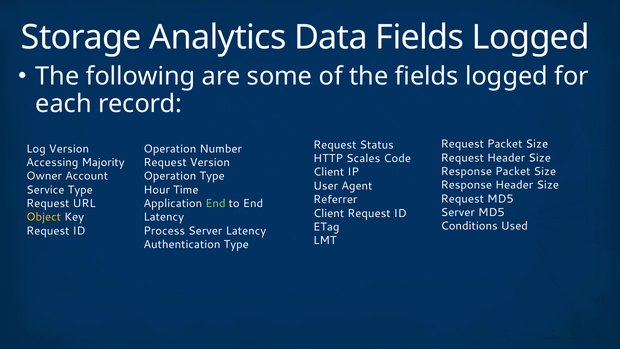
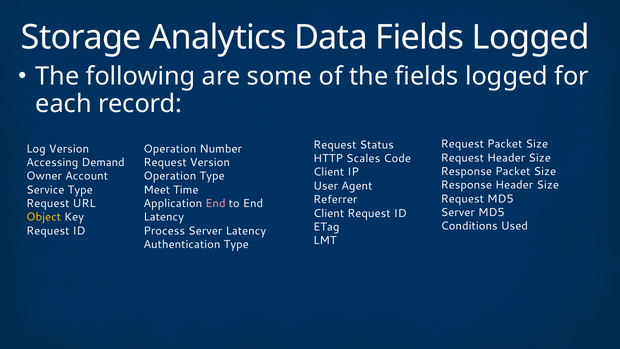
Majority: Majority -> Demand (103, 162)
Hour: Hour -> Meet (157, 190)
End colour: light green -> pink (215, 203)
